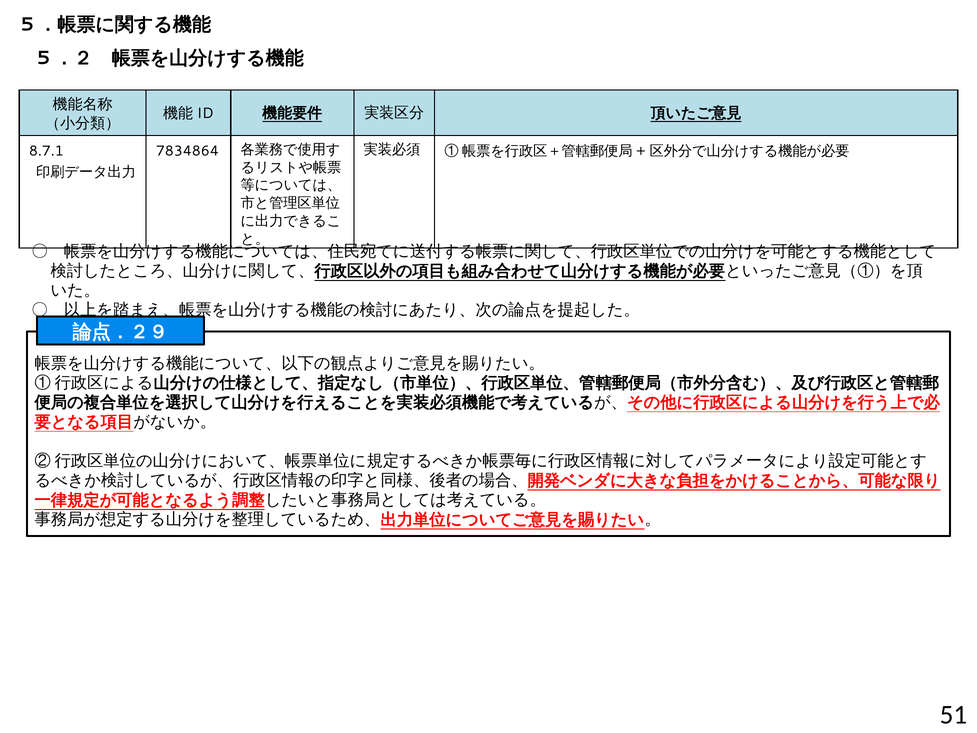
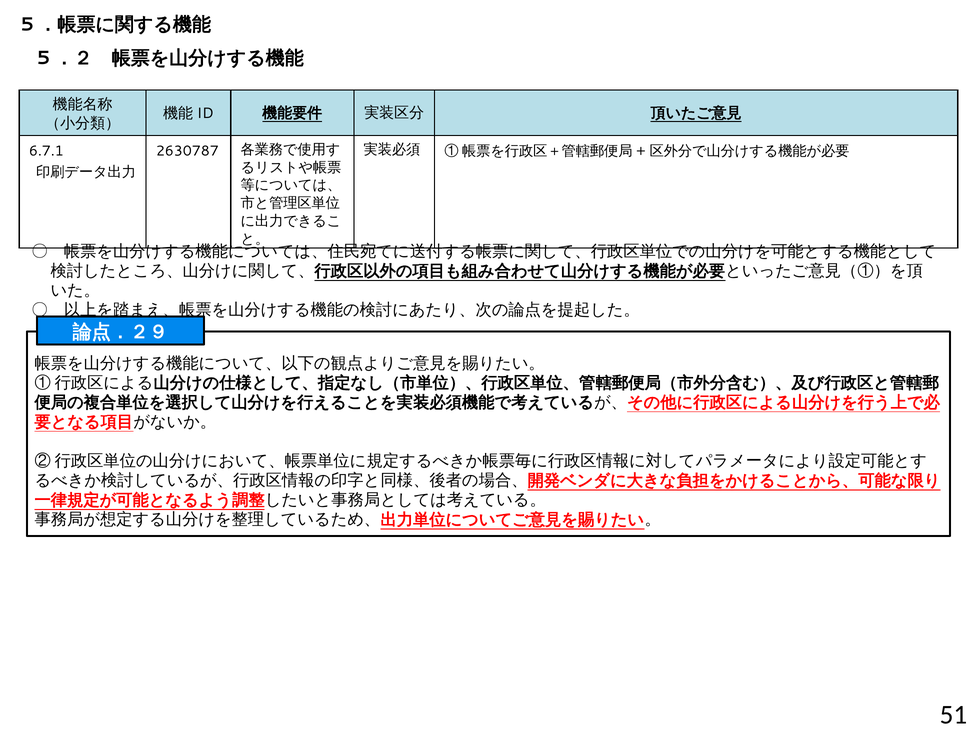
8.7.1: 8.7.1 -> 6.7.1 (46, 151)
7834864: 7834864 -> 2630787 (187, 151)
